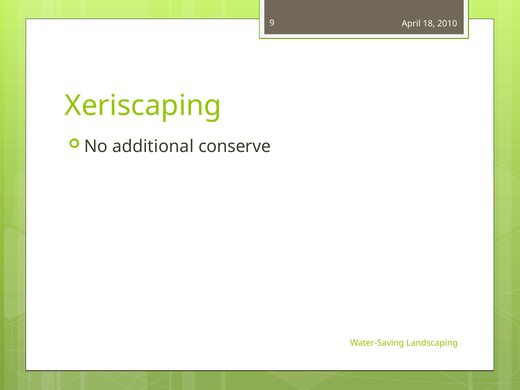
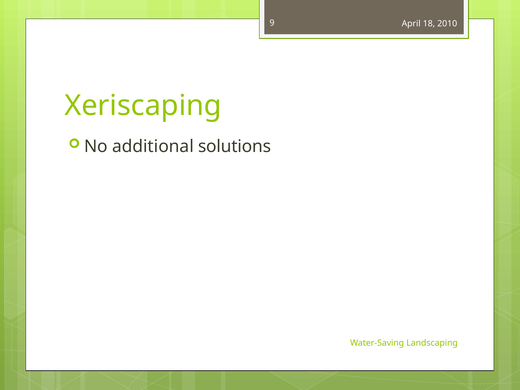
conserve: conserve -> solutions (235, 146)
